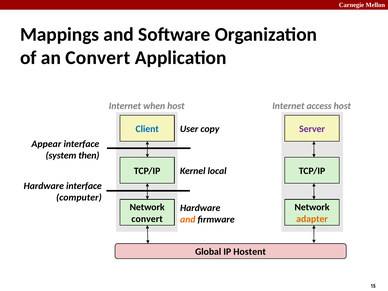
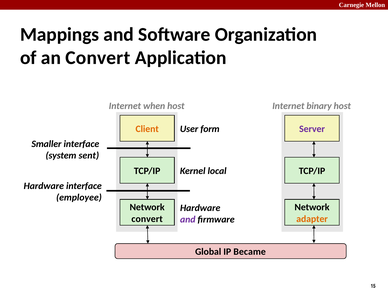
access: access -> binary (319, 106)
Client colour: blue -> orange (147, 129)
copy: copy -> form (210, 129)
Appear: Appear -> Smaller (46, 144)
then: then -> sent (89, 155)
computer: computer -> employee (79, 197)
and colour: orange -> purple (188, 220)
Hostent: Hostent -> Became (250, 252)
